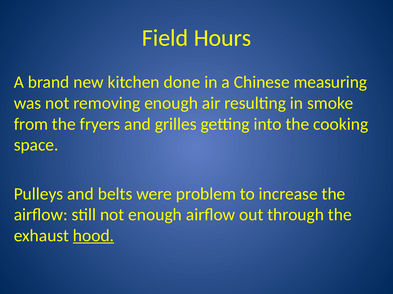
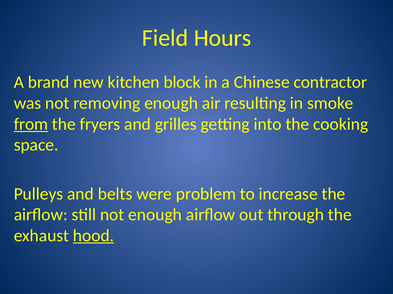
done: done -> block (182, 82)
measuring: measuring -> contractor (330, 82)
from underline: none -> present (31, 124)
